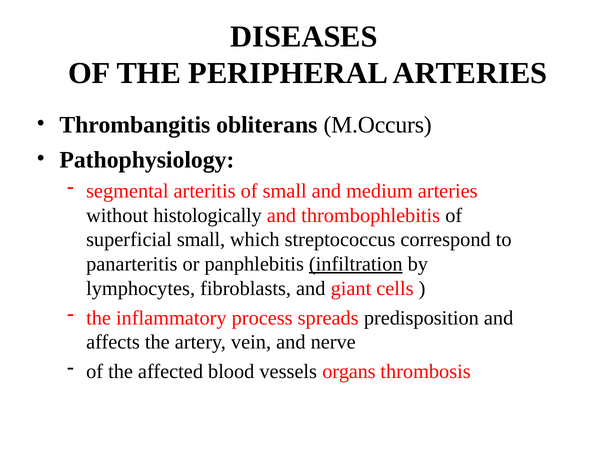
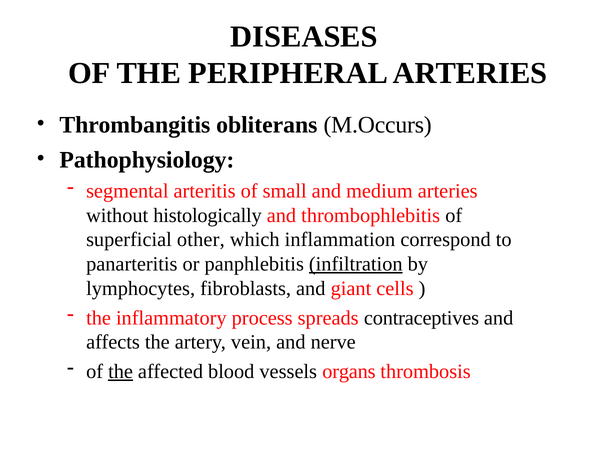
superficial small: small -> other (201, 240)
streptococcus: streptococcus -> inflammation (340, 240)
predisposition: predisposition -> contraceptives (421, 318)
the underline: none -> present (121, 372)
